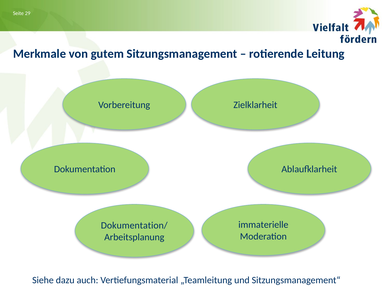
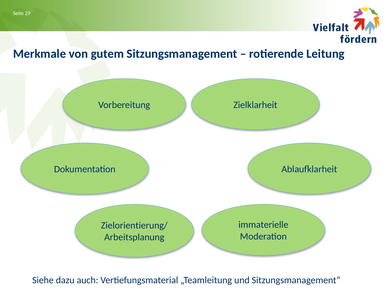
Dokumentation/: Dokumentation/ -> Zielorientierung/ (134, 225)
